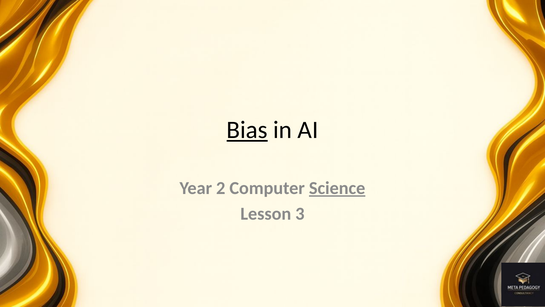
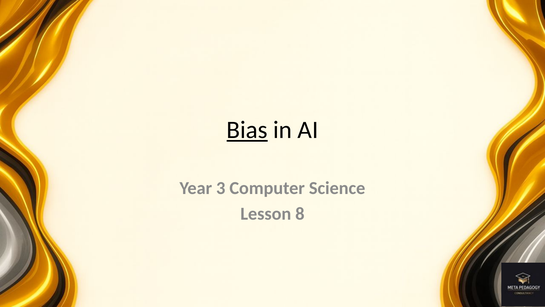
2: 2 -> 3 (221, 188)
Science underline: present -> none (337, 188)
3: 3 -> 8 (300, 213)
